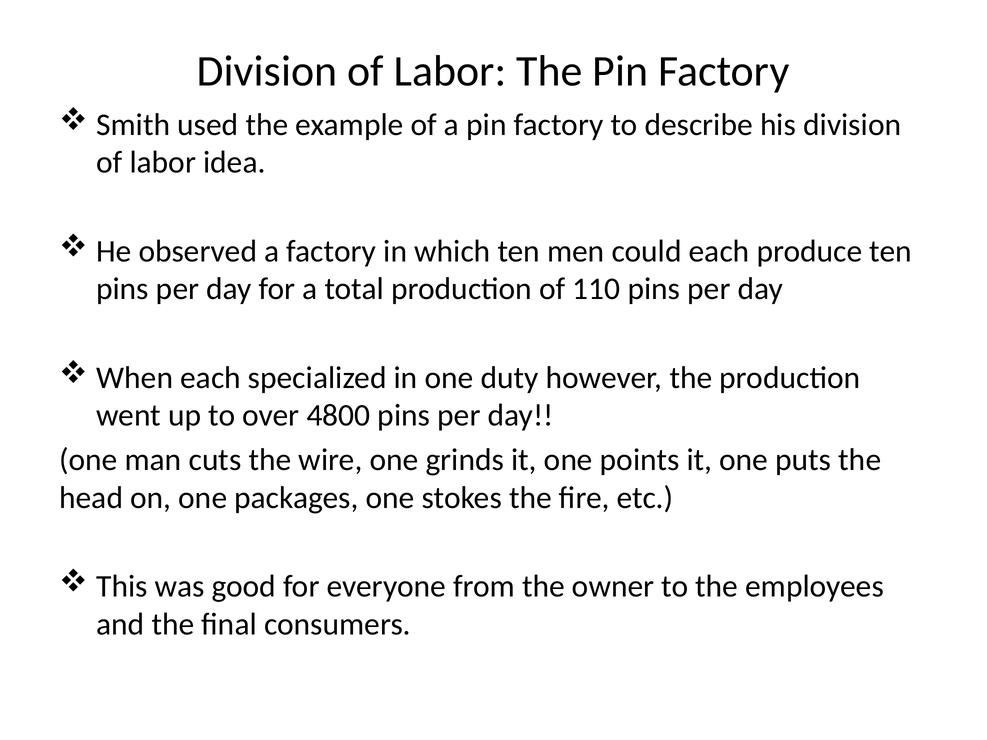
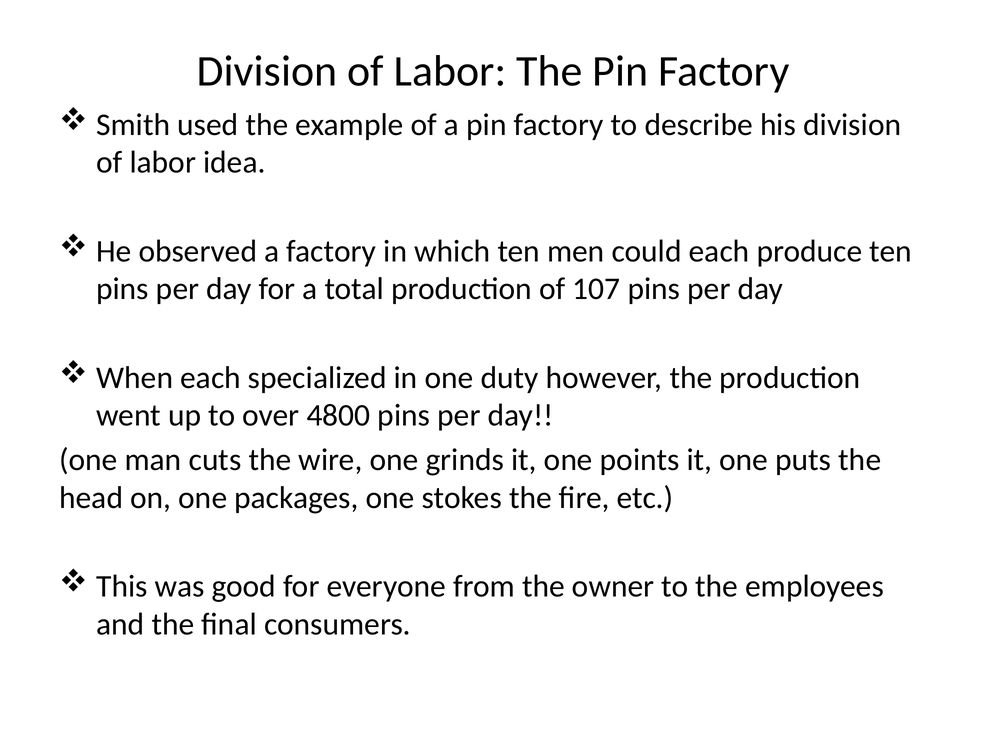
110: 110 -> 107 (596, 289)
